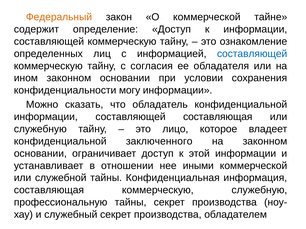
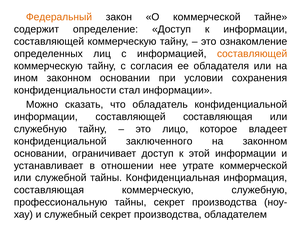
составляющей colour: blue -> orange (252, 54)
могу: могу -> стал (130, 91)
иными: иными -> утрате (198, 166)
